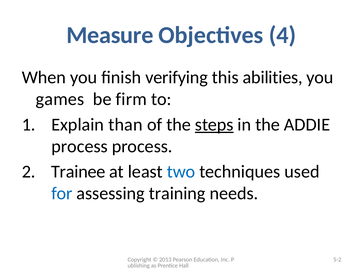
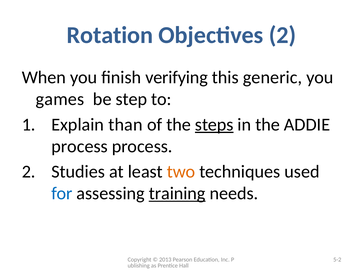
Measure: Measure -> Rotation (110, 35)
Objectives 4: 4 -> 2 (282, 35)
abilities: abilities -> generic (272, 78)
firm: firm -> step (131, 99)
Trainee: Trainee -> Studies (78, 172)
two colour: blue -> orange (181, 172)
training underline: none -> present (177, 194)
